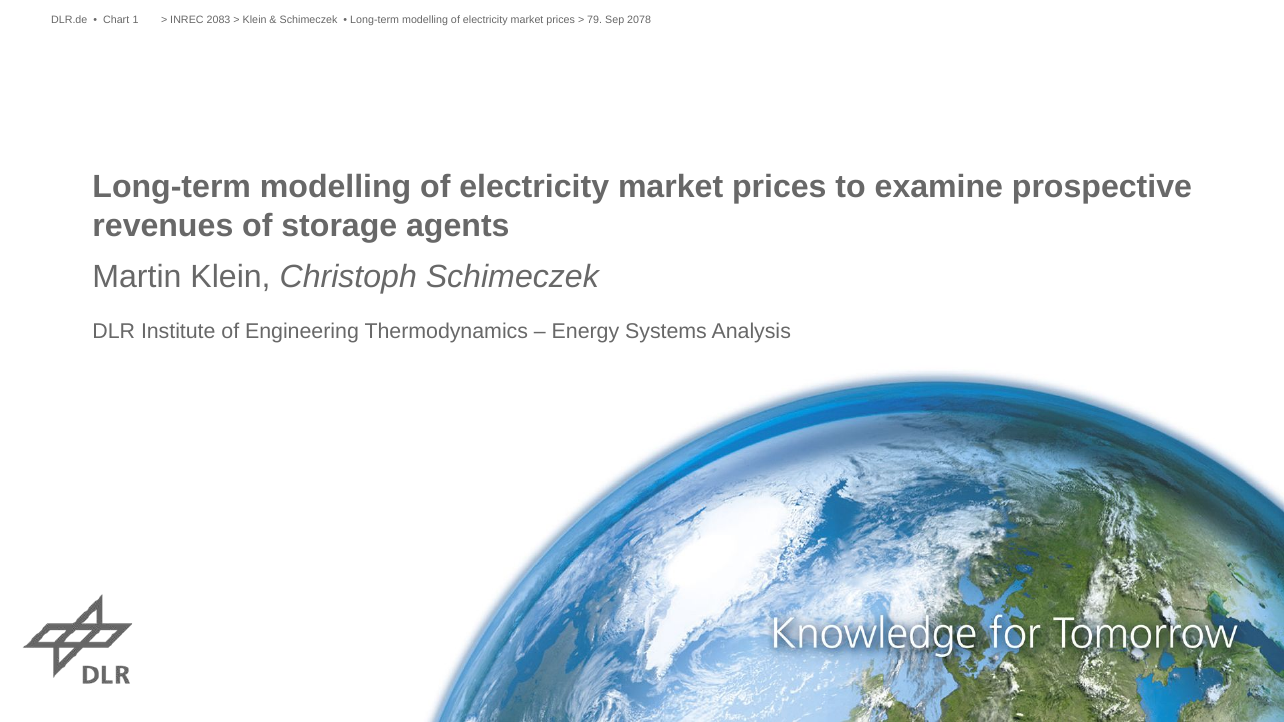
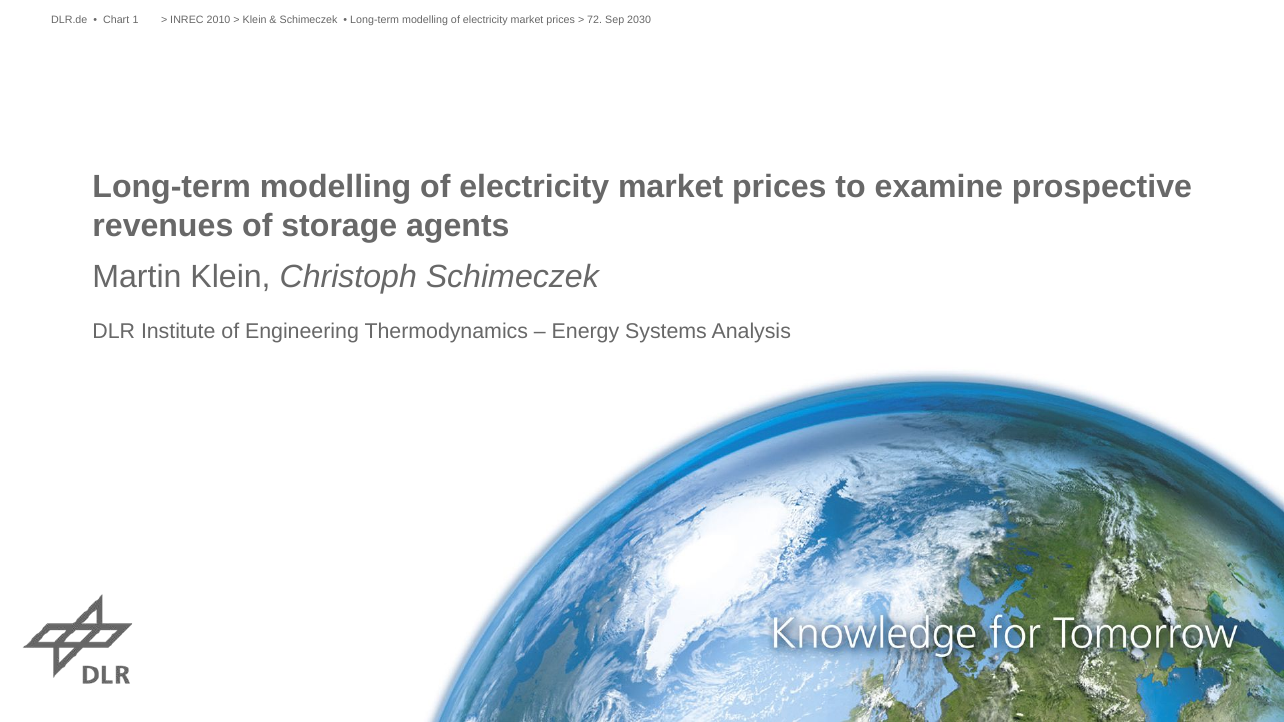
2083: 2083 -> 2010 (218, 20)
79: 79 -> 72 (595, 20)
2078: 2078 -> 2030 (639, 20)
